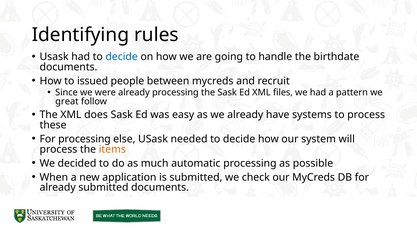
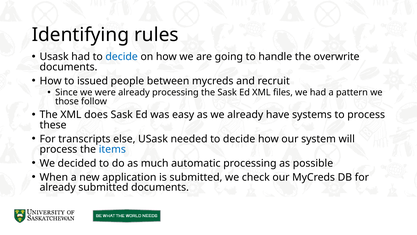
birthdate: birthdate -> overwrite (337, 57)
great: great -> those (67, 101)
For processing: processing -> transcripts (84, 139)
items colour: orange -> blue (112, 149)
